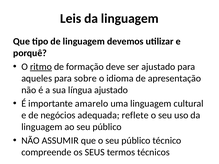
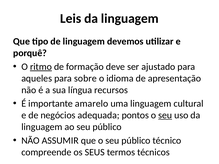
língua ajustado: ajustado -> recursos (111, 90)
reflete: reflete -> pontos (135, 115)
seu underline: none -> present (165, 115)
